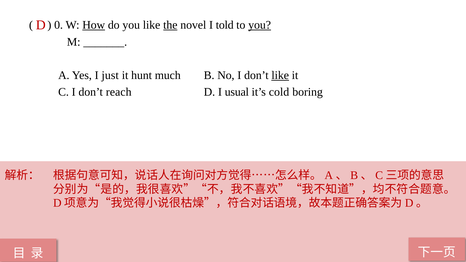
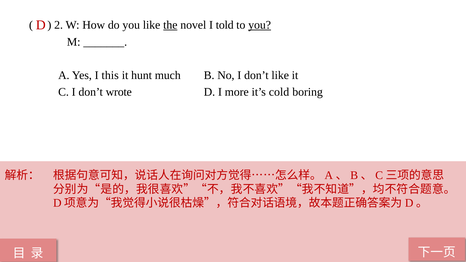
0: 0 -> 2 (59, 25)
How underline: present -> none (94, 25)
just: just -> this (110, 75)
like underline: present -> none (280, 75)
reach: reach -> wrote (119, 92)
usual: usual -> more (237, 92)
